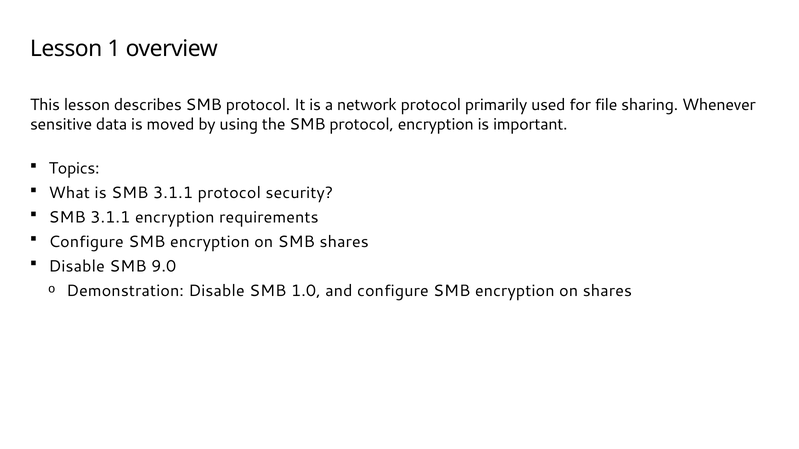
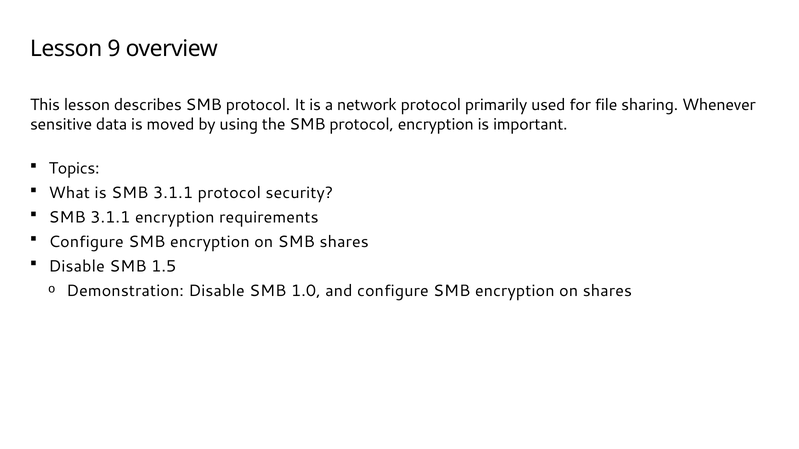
1: 1 -> 9 (114, 49)
9.0: 9.0 -> 1.5 (164, 267)
